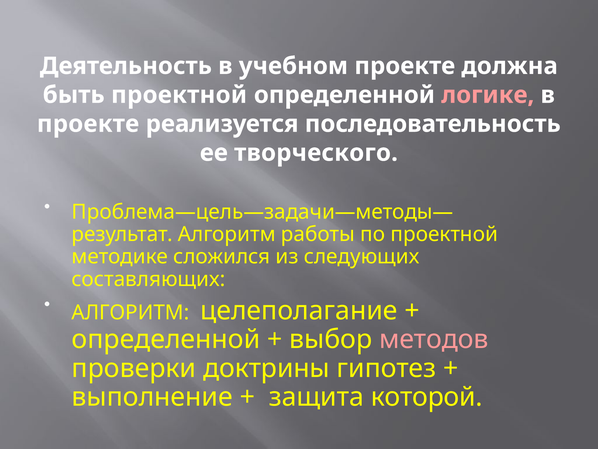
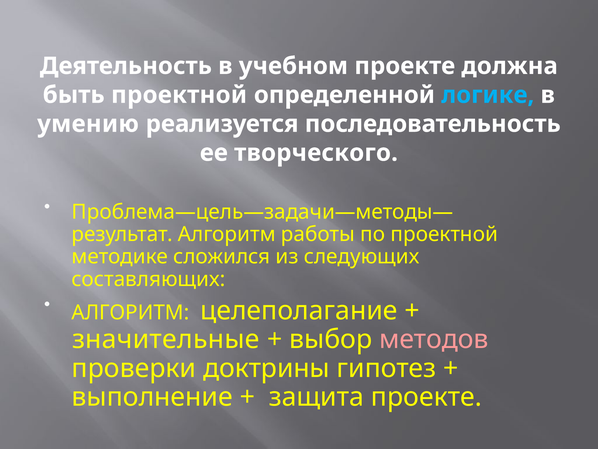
логике colour: pink -> light blue (488, 95)
проекте: проекте -> умению (88, 124)
определенной: определенной -> значительные (166, 339)
защита которой: которой -> проекте (426, 397)
